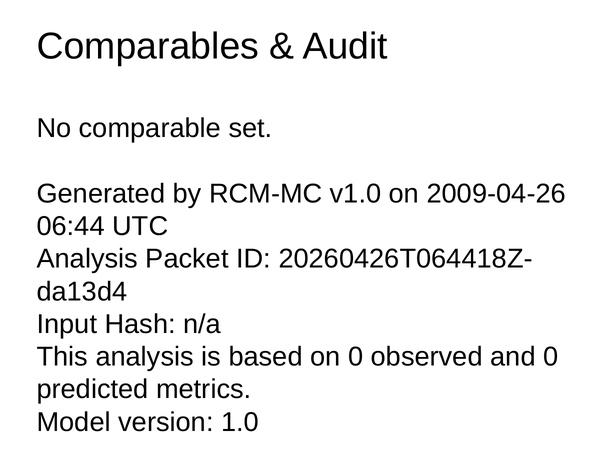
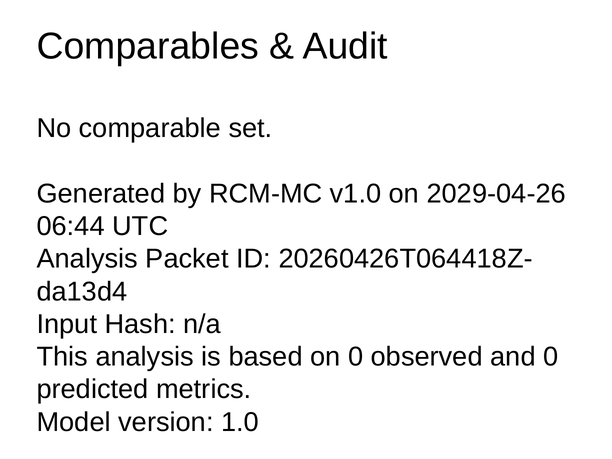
2009-04-26: 2009-04-26 -> 2029-04-26 (496, 194)
